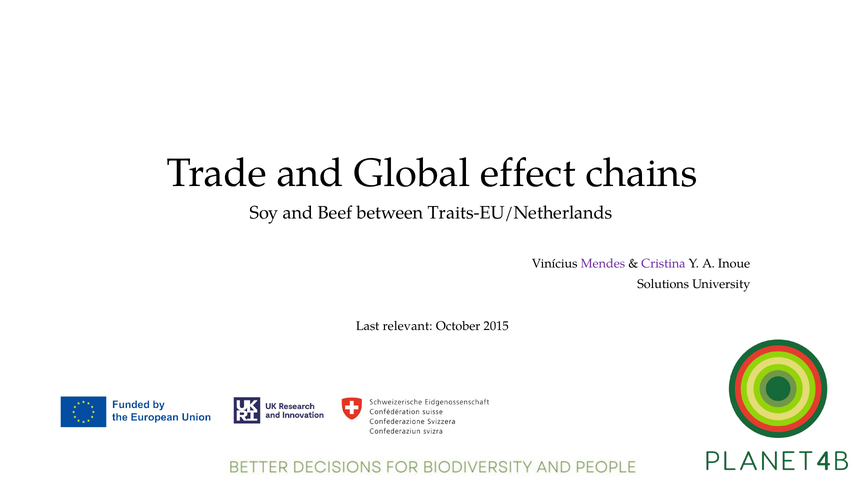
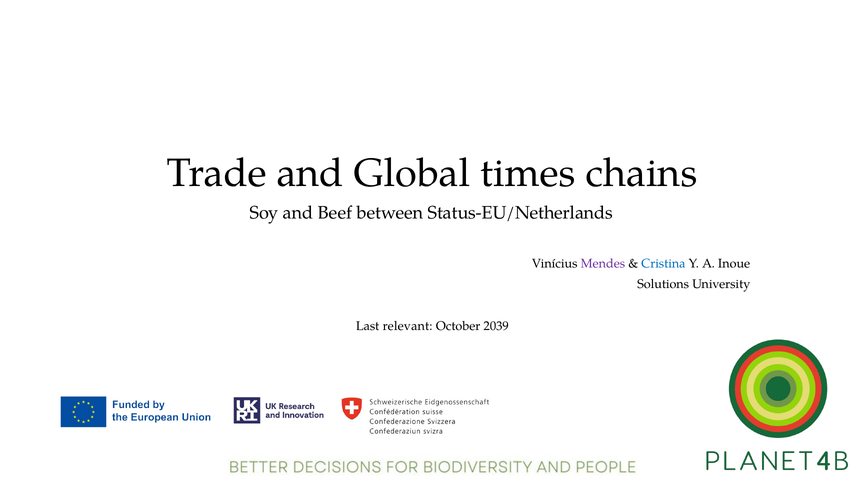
effect: effect -> times (528, 173)
Traits-EU/Netherlands: Traits-EU/Netherlands -> Status-EU/Netherlands (520, 213)
Cristina colour: purple -> blue (663, 264)
2015: 2015 -> 2039 (496, 326)
